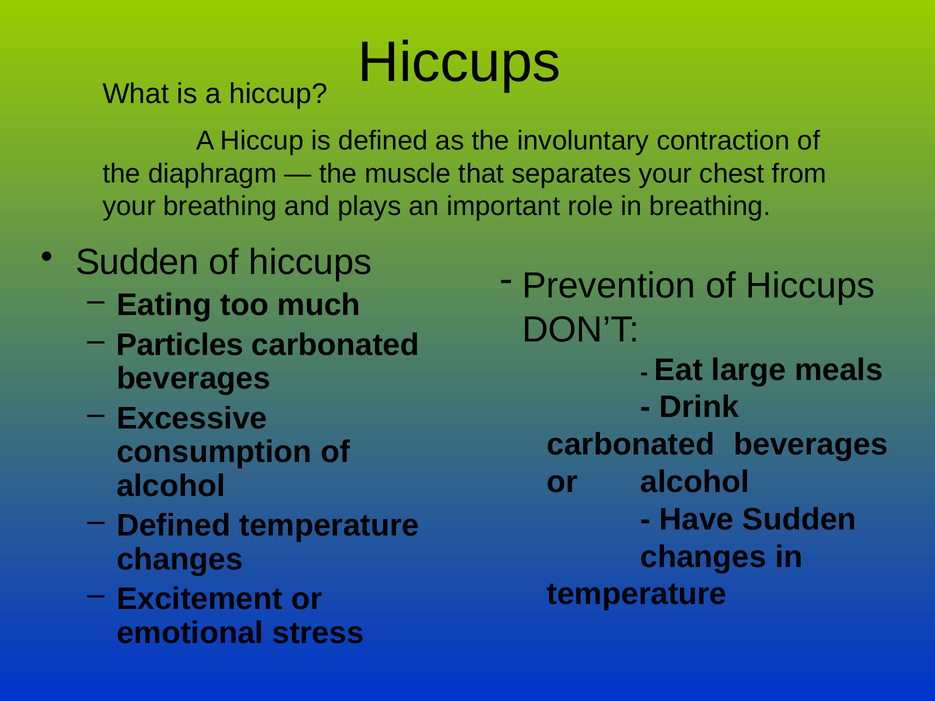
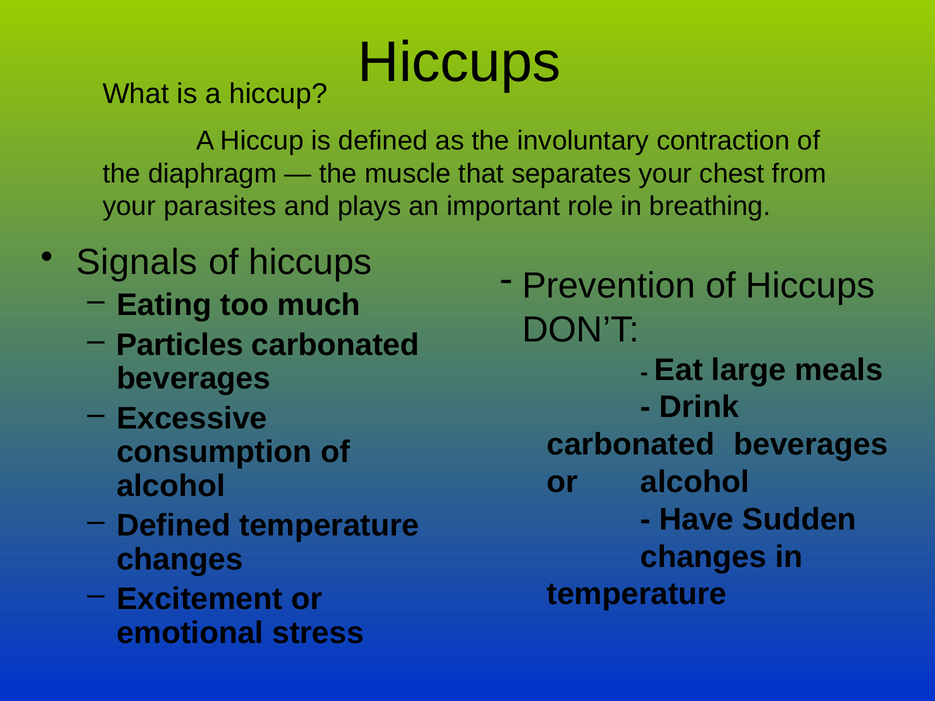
your breathing: breathing -> parasites (220, 206)
Sudden: Sudden -> Signals (137, 263)
